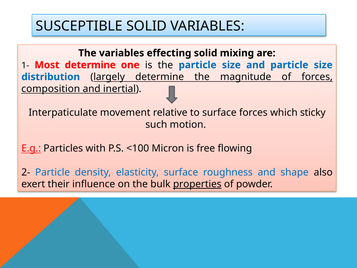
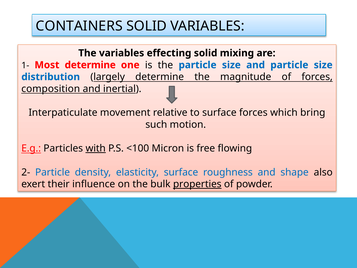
SUSCEPTIBLE: SUSCEPTIBLE -> CONTAINERS (79, 26)
sticky: sticky -> bring (313, 113)
with underline: none -> present (96, 148)
